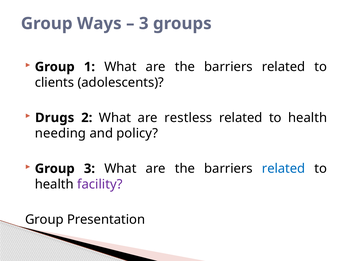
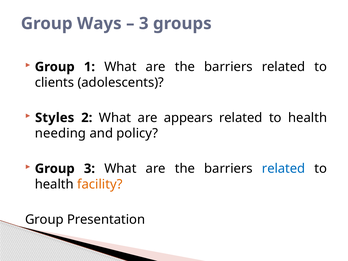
Drugs: Drugs -> Styles (55, 118)
restless: restless -> appears (188, 118)
facility colour: purple -> orange (100, 184)
